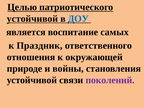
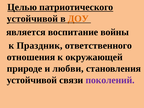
ДОУ colour: blue -> orange (78, 19)
самых: самых -> войны (115, 32)
войны: войны -> любви (68, 69)
